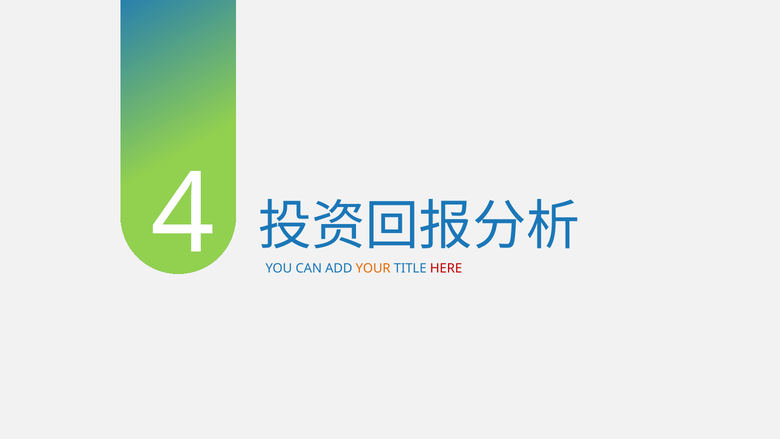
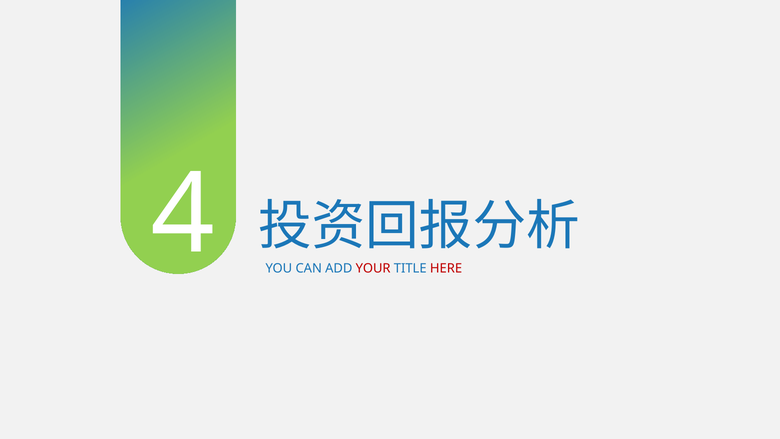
YOUR colour: orange -> red (373, 268)
